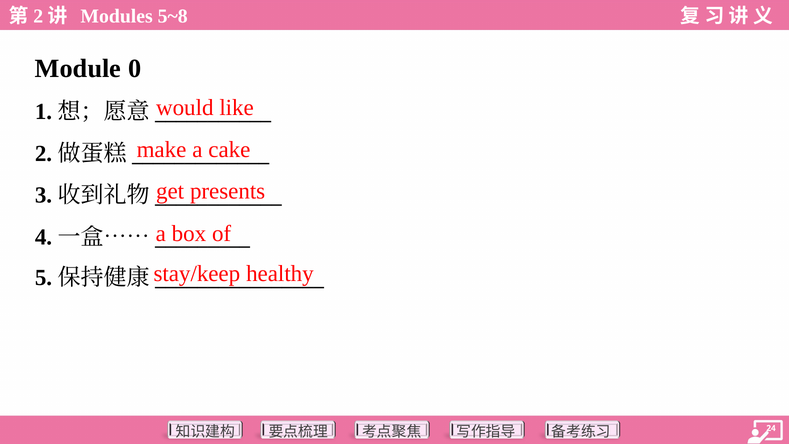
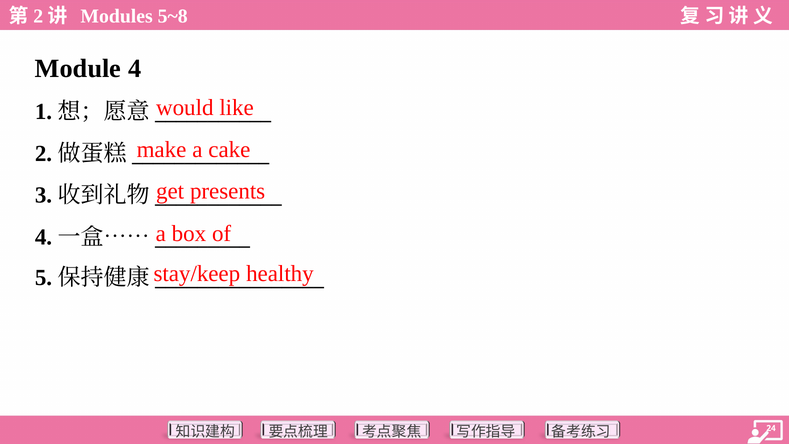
0: 0 -> 4 (135, 69)
